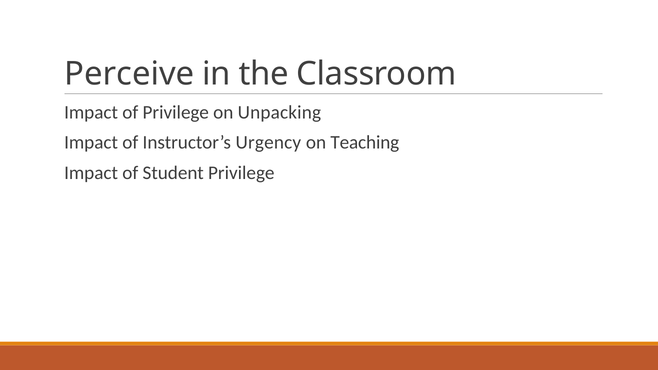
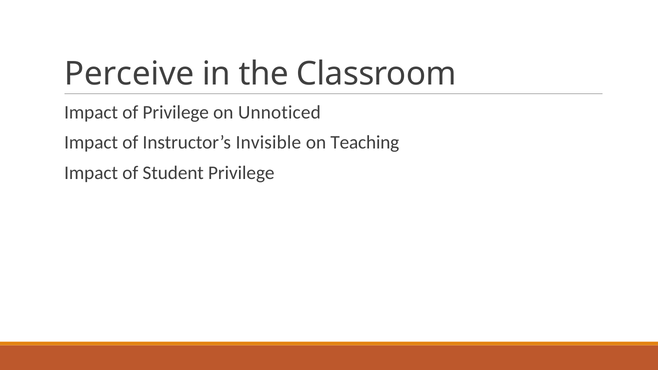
Unpacking: Unpacking -> Unnoticed (279, 112)
Urgency: Urgency -> Invisible (268, 143)
